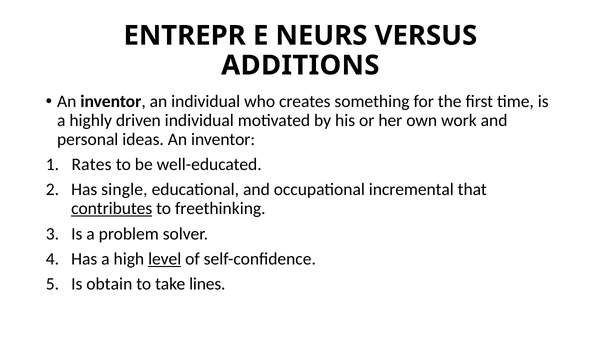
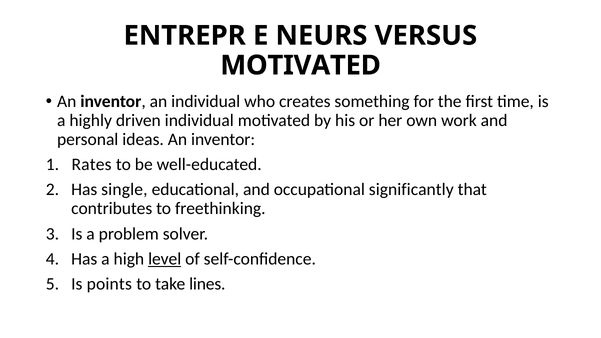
ADDITIONS: ADDITIONS -> MOTIVATED (301, 65)
incremental: incremental -> significantly (411, 190)
contributes underline: present -> none (112, 209)
obtain: obtain -> points (109, 284)
